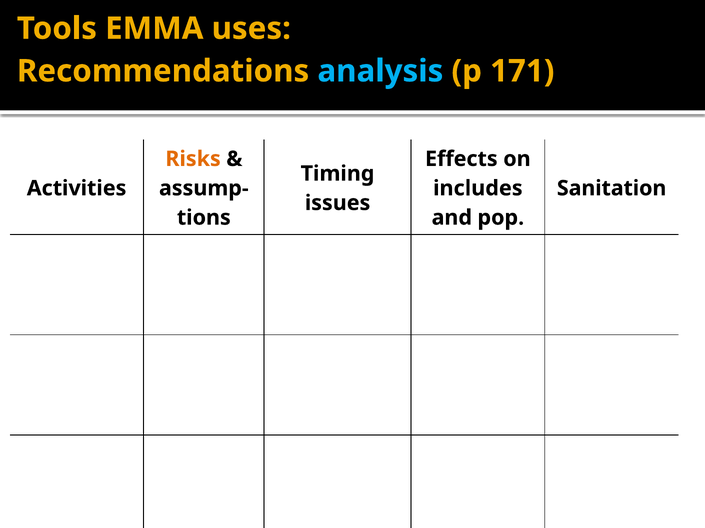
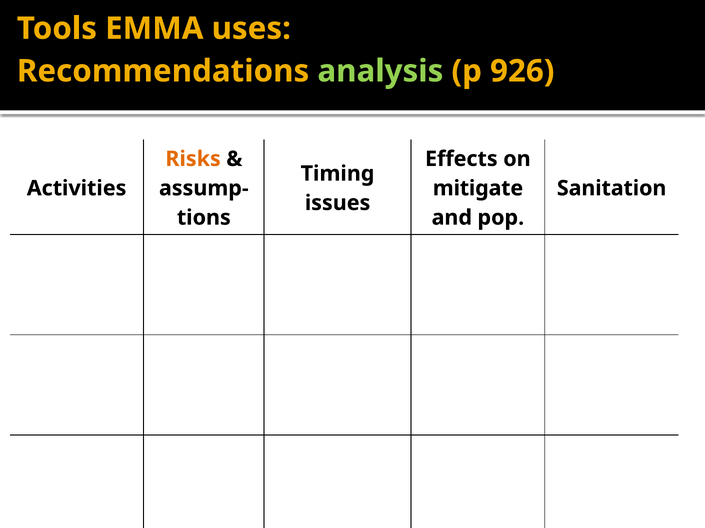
analysis colour: light blue -> light green (380, 71)
171: 171 -> 926 (522, 71)
includes: includes -> mitigate (478, 189)
